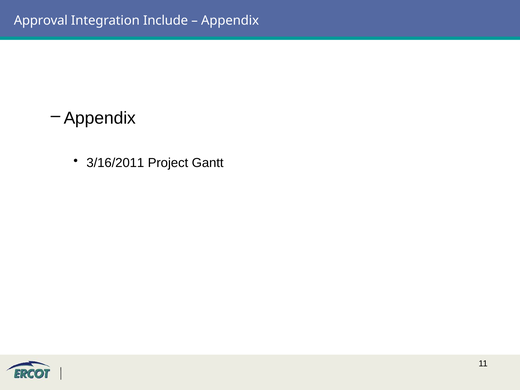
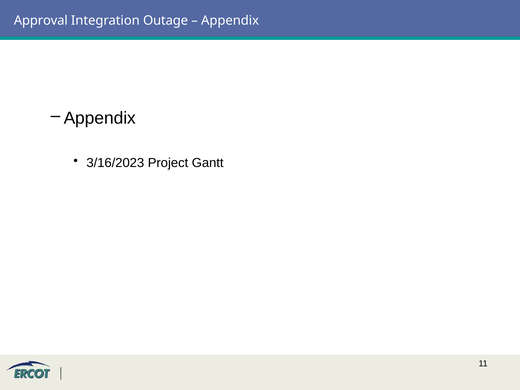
Include: Include -> Outage (166, 20)
3/16/2011: 3/16/2011 -> 3/16/2023 (115, 163)
